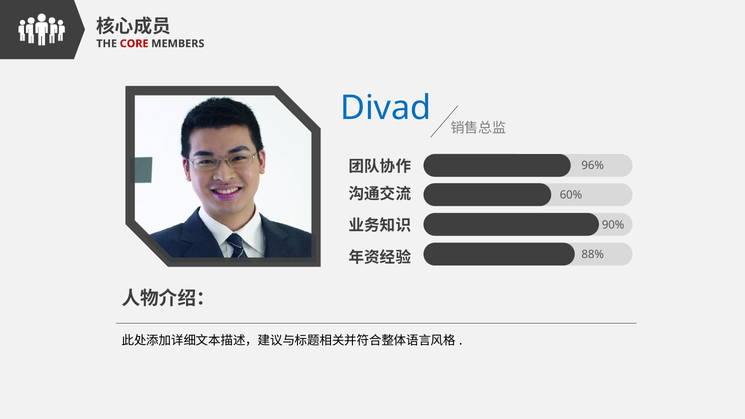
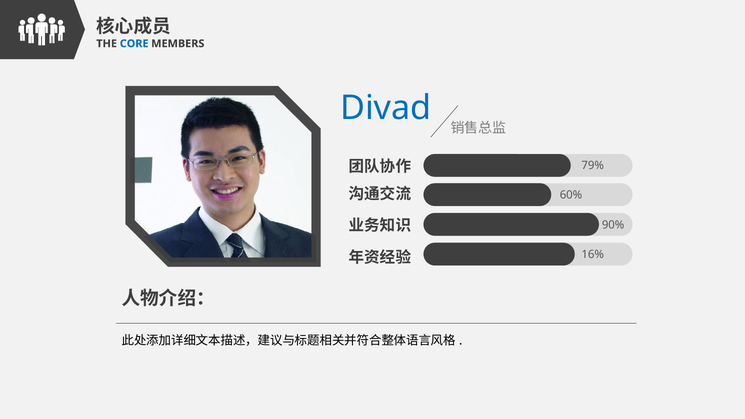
CORE colour: red -> blue (134, 44)
96%: 96% -> 79% (593, 165)
88%: 88% -> 16% (593, 255)
